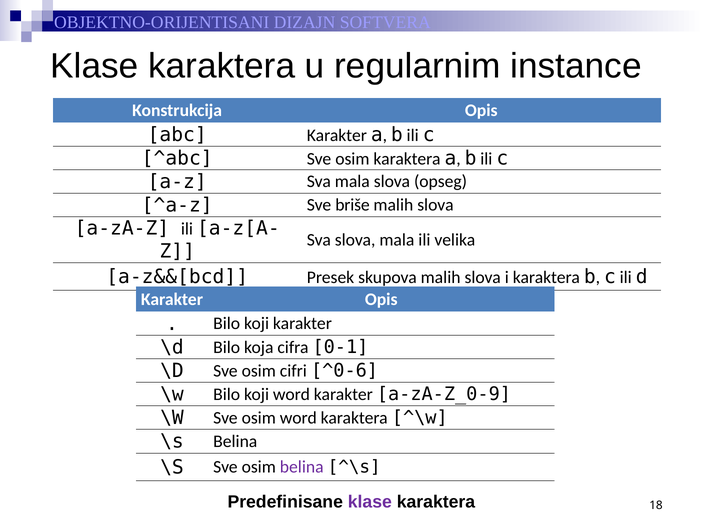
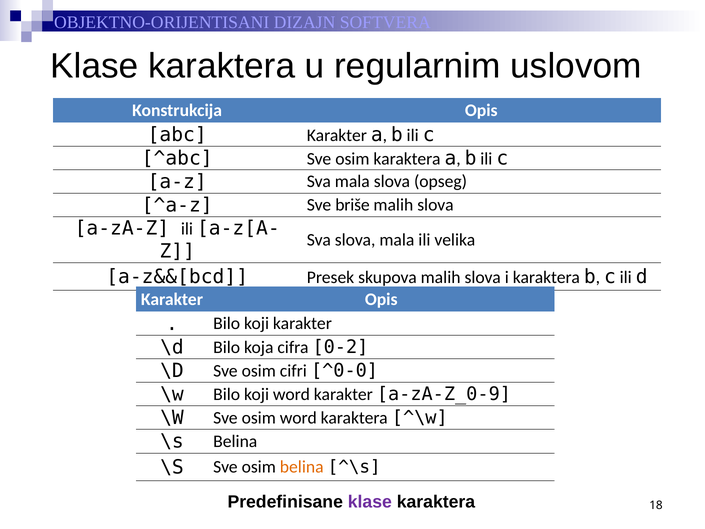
instance: instance -> uslovom (576, 66)
0-1: 0-1 -> 0-2 (340, 347)
^0-6: ^0-6 -> ^0-0 (345, 370)
belina colour: purple -> orange (302, 467)
